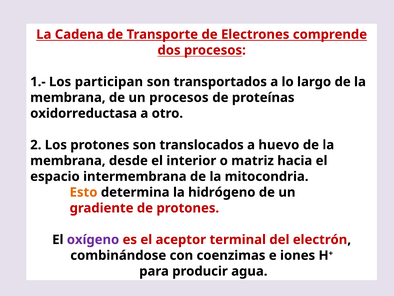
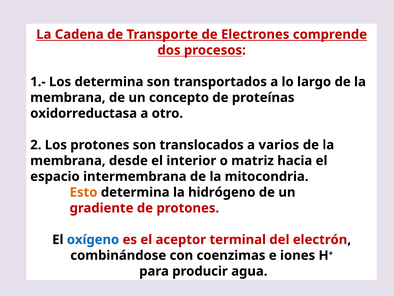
Los participan: participan -> determina (109, 82)
un procesos: procesos -> concepto (179, 97)
huevo: huevo -> varios (279, 145)
oxígeno colour: purple -> blue (93, 239)
